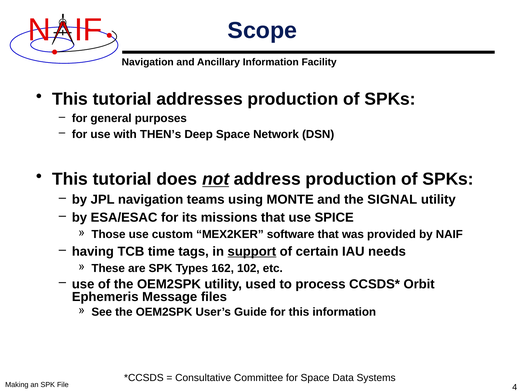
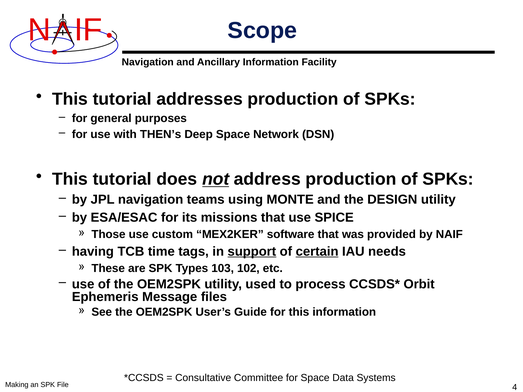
SIGNAL: SIGNAL -> DESIGN (392, 200)
certain underline: none -> present (317, 252)
162: 162 -> 103 (223, 268)
